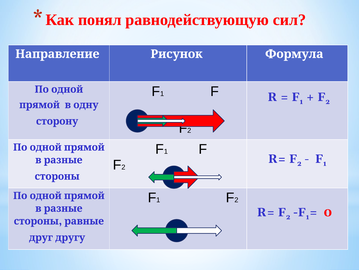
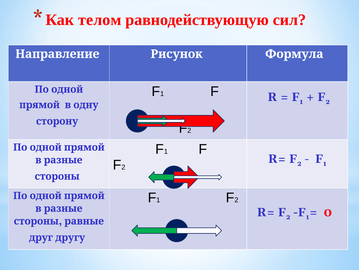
понял: понял -> телом (100, 20)
